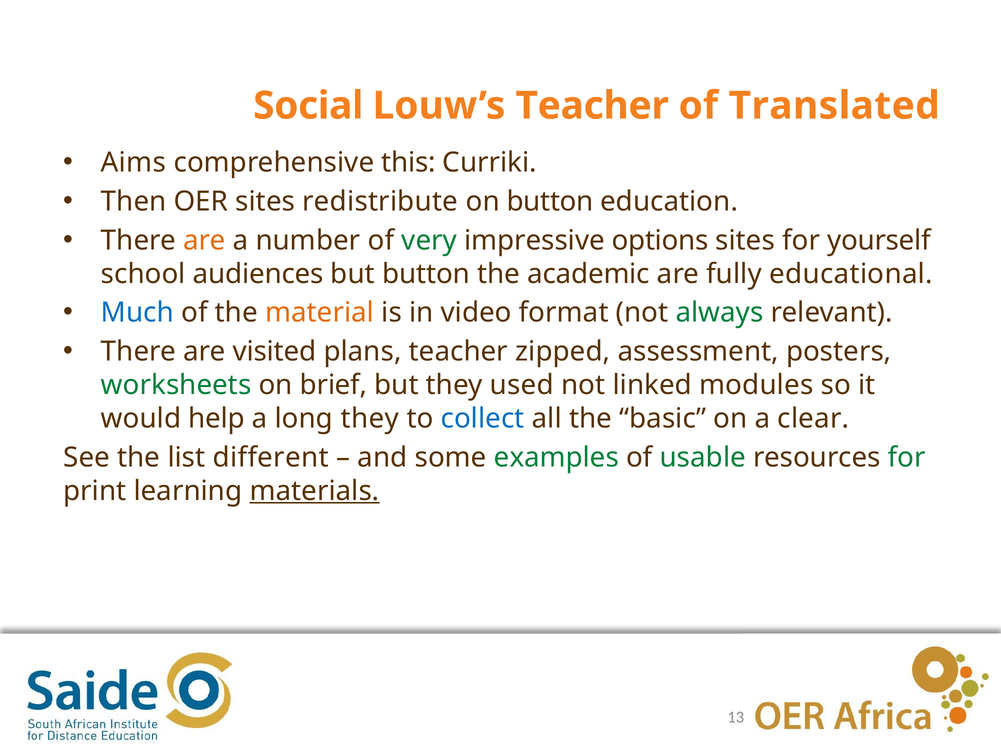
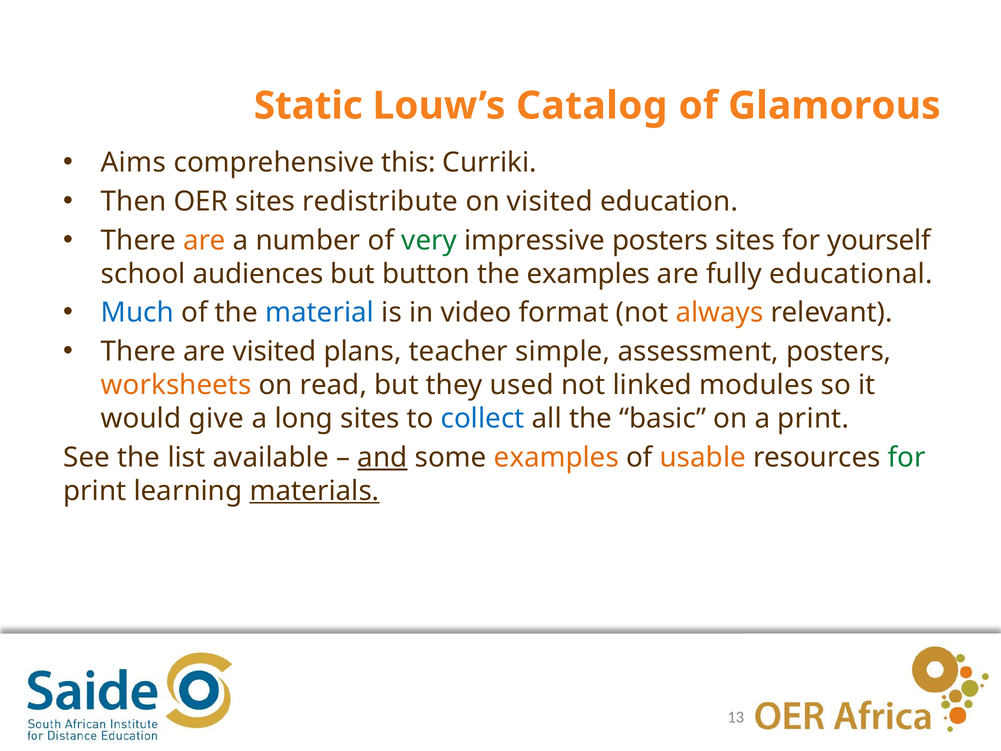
Social: Social -> Static (308, 106)
Louw’s Teacher: Teacher -> Catalog (592, 106)
Translated: Translated -> Glamorous (834, 106)
on button: button -> visited (550, 201)
impressive options: options -> posters (660, 240)
the academic: academic -> examples (589, 274)
material colour: orange -> blue (320, 313)
always colour: green -> orange (720, 313)
zipped: zipped -> simple (563, 352)
worksheets colour: green -> orange (176, 385)
brief: brief -> read (333, 385)
help: help -> give (216, 418)
long they: they -> sites (370, 418)
a clear: clear -> print (813, 418)
different: different -> available (271, 457)
and underline: none -> present (382, 457)
examples colour: green -> orange (556, 457)
usable colour: green -> orange (703, 457)
